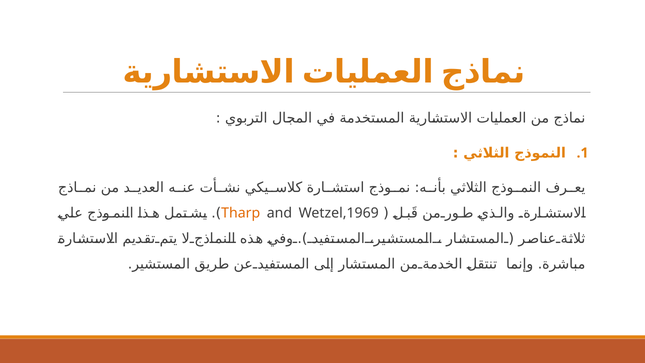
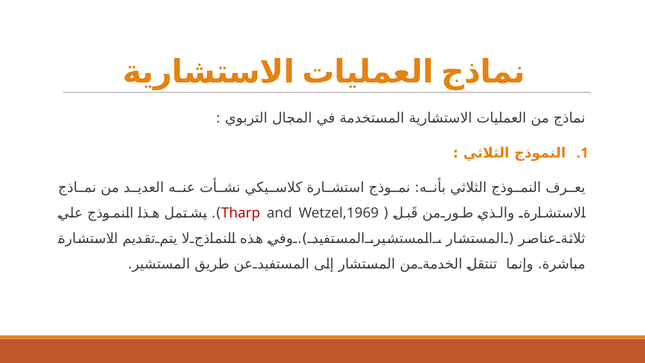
Tharp colour: orange -> red (241, 213)
